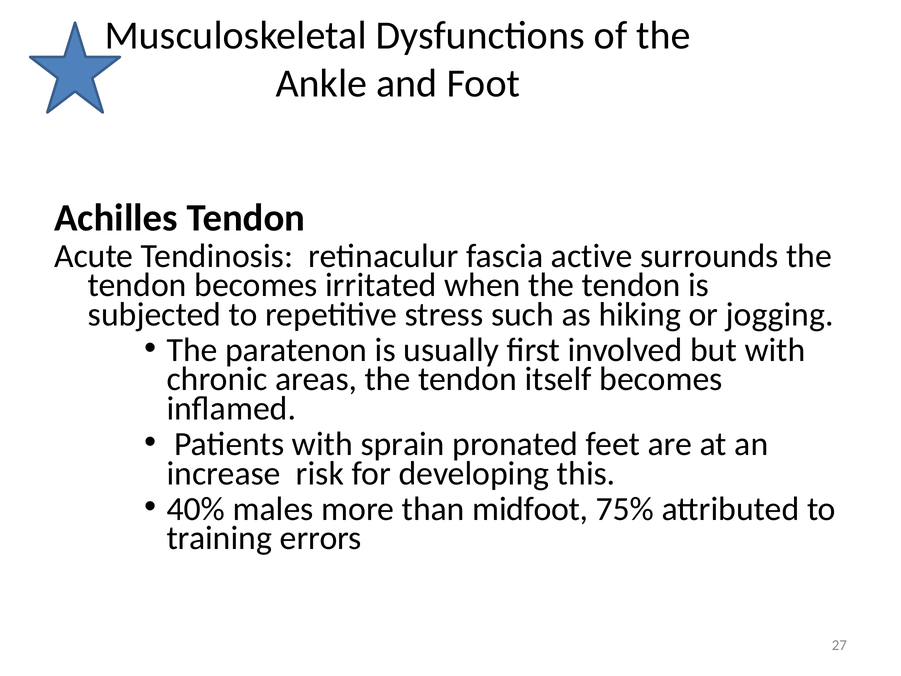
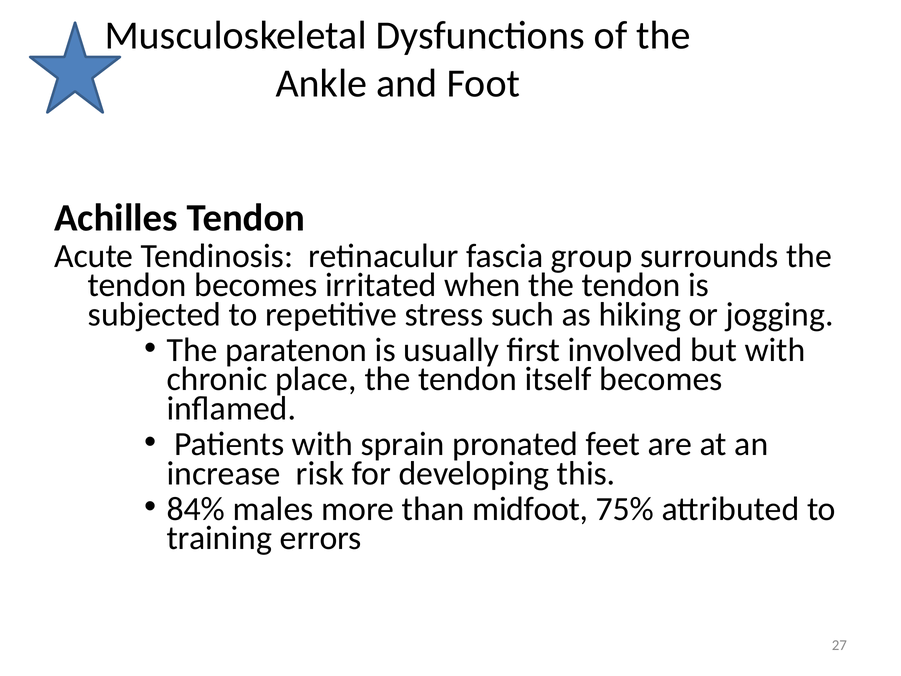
active: active -> group (592, 256)
areas: areas -> place (316, 379)
40%: 40% -> 84% (196, 509)
